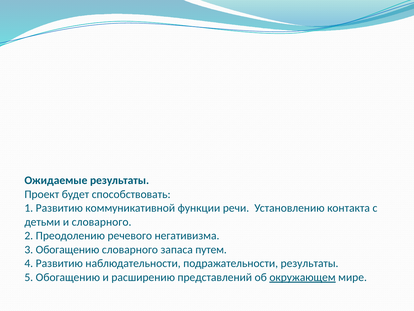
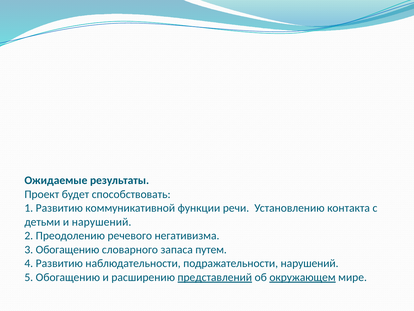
и словарного: словарного -> нарушений (102, 222)
подражательности результаты: результаты -> нарушений (310, 263)
представлений underline: none -> present (215, 277)
